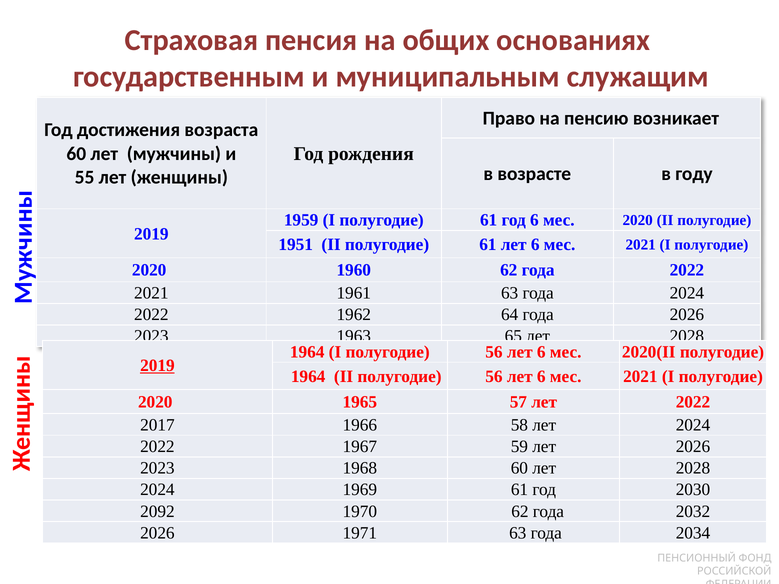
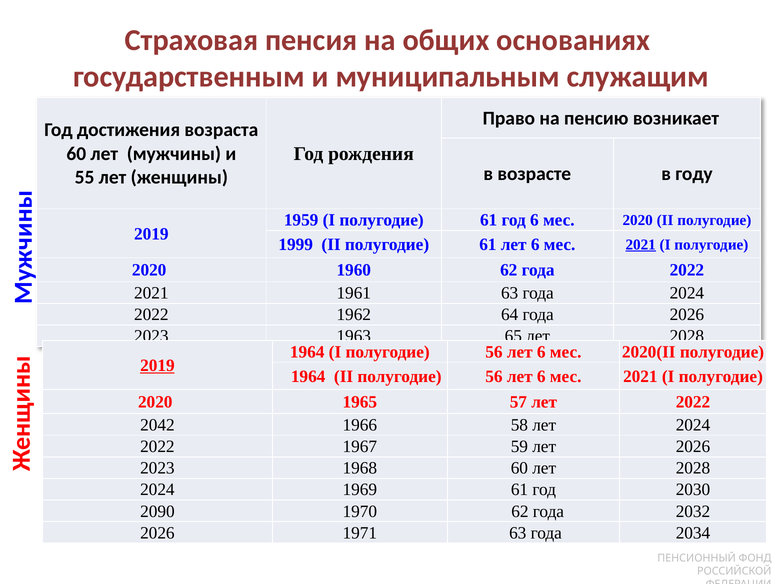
1951: 1951 -> 1999 (296, 245)
2021 underline: none -> present (641, 245)
2017: 2017 -> 2042 (157, 425)
2092: 2092 -> 2090 (157, 512)
